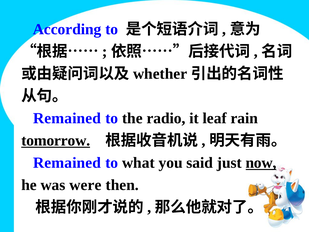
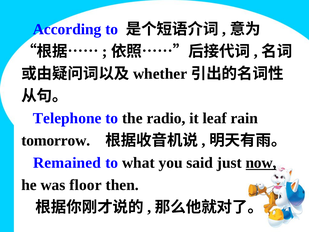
Remained: Remained -> Telephone (67, 118)
tomorrow underline: present -> none (56, 140)
were: were -> floor (86, 185)
